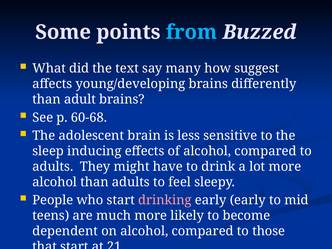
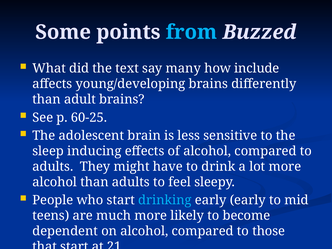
suggest: suggest -> include (257, 68)
60-68: 60-68 -> 60-25 (89, 118)
drinking colour: pink -> light blue (165, 200)
